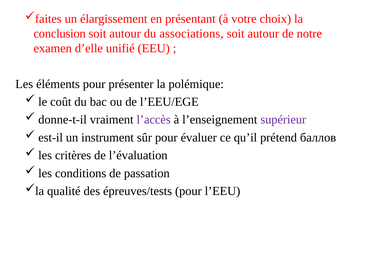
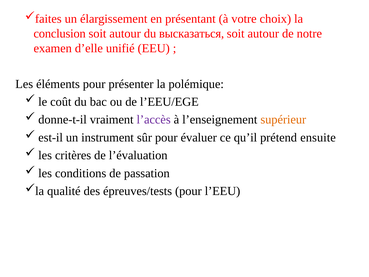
associations: associations -> высказаться (192, 33)
supérieur colour: purple -> orange (283, 120)
баллов: баллов -> ensuite (318, 137)
